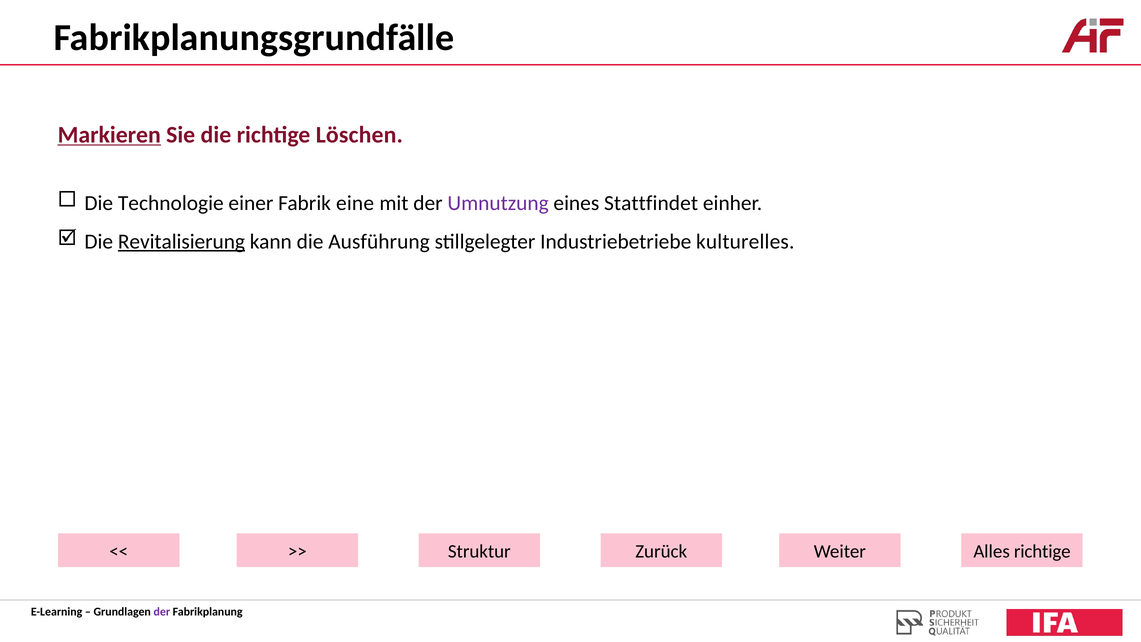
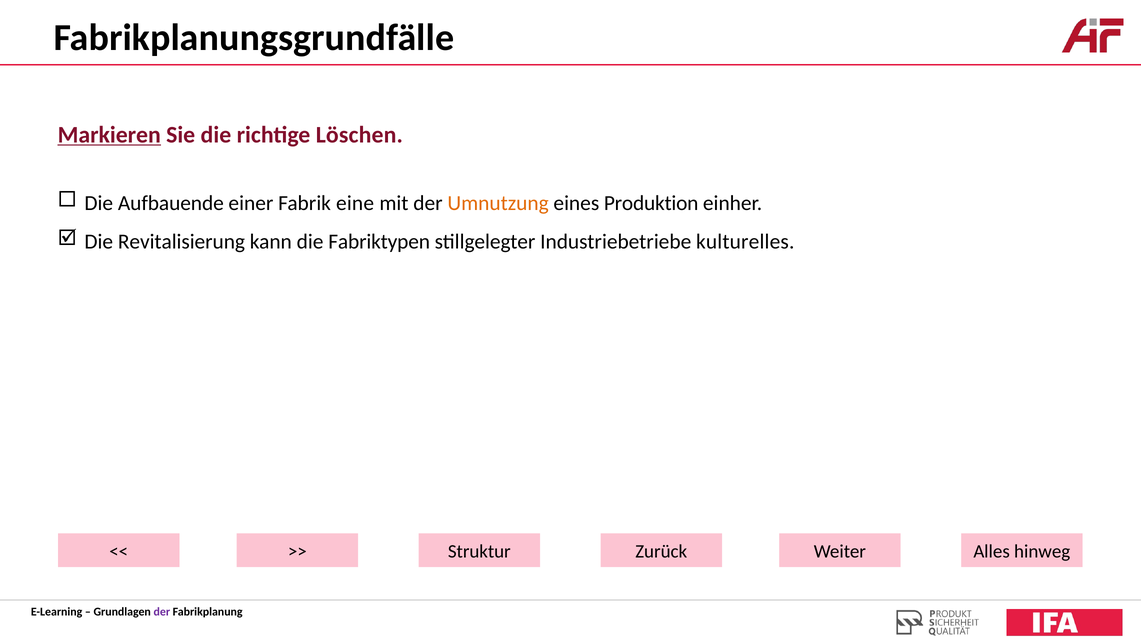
Technologie: Technologie -> Aufbauende (171, 203)
Umnutzung colour: purple -> orange (498, 203)
Stattfindet: Stattfindet -> Produktion (651, 203)
Revitalisierung underline: present -> none (181, 242)
Ausführung: Ausführung -> Fabriktypen (379, 242)
Alles richtige: richtige -> hinweg (1042, 551)
